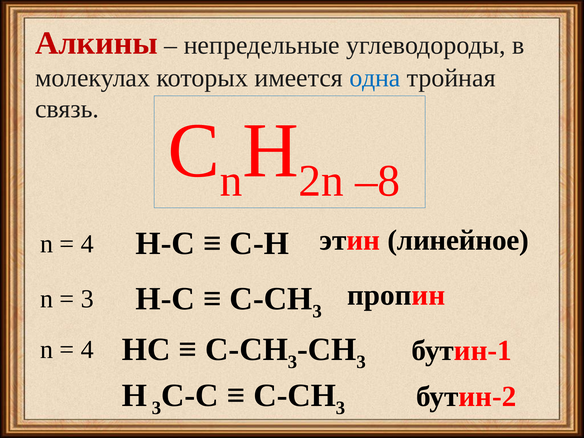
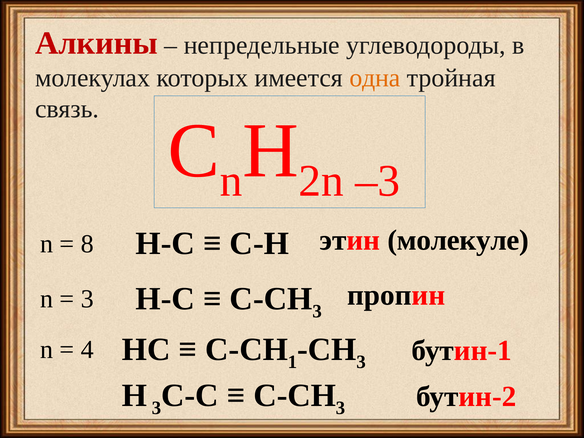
одна colour: blue -> orange (375, 78)
–8: –8 -> –3 (378, 181)
линейное: линейное -> молекуле (458, 240)
4: 4 -> 8 (87, 244)
3: 3 -> 1 (293, 362)
